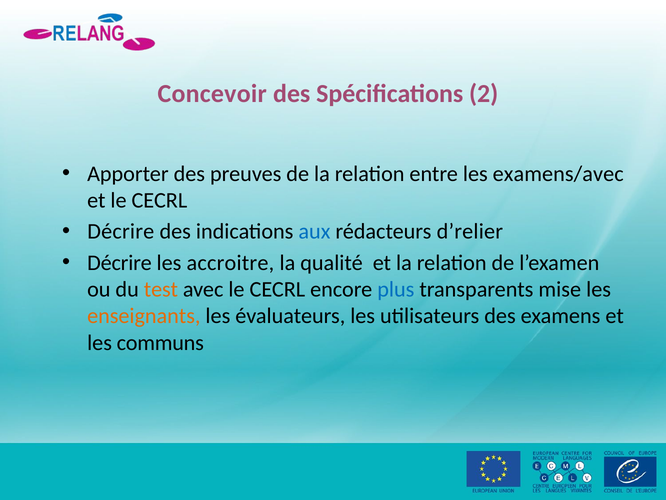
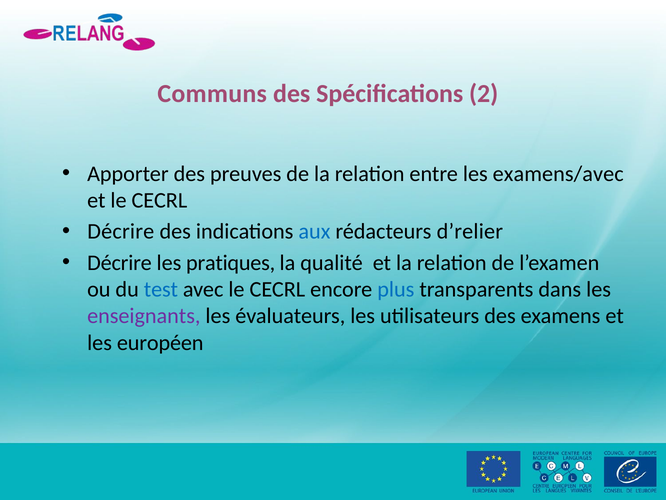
Concevoir: Concevoir -> Communs (212, 93)
accroitre: accroitre -> pratiques (231, 262)
test colour: orange -> blue (161, 289)
mise: mise -> dans (560, 289)
enseignants colour: orange -> purple (144, 316)
communs: communs -> européen (160, 342)
